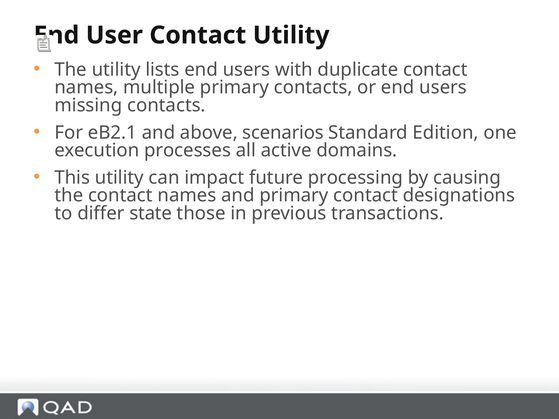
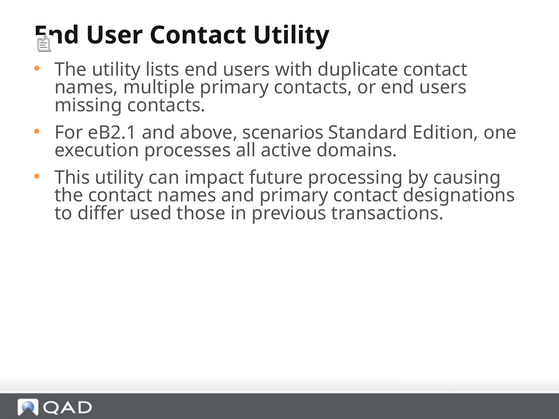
state: state -> used (151, 214)
